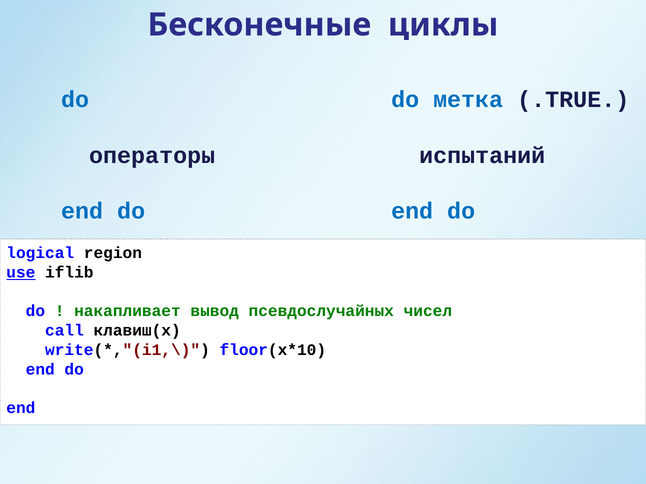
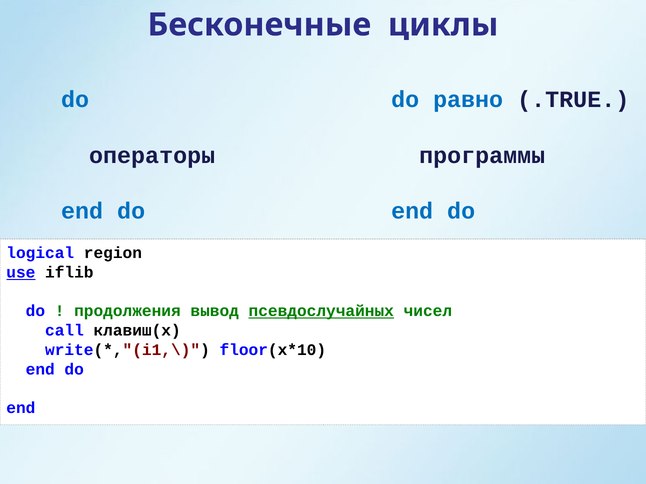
метка: метка -> равно (468, 100)
испытаний: испытаний -> программы (482, 155)
накапливает: накапливает -> продолжения (127, 311)
псевдослучайных underline: none -> present (321, 311)
